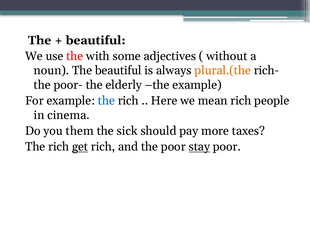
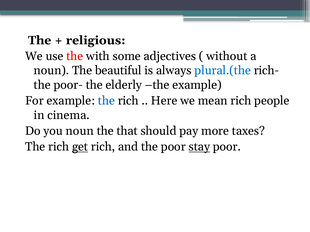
beautiful: beautiful -> religious (96, 40)
plural.(the colour: orange -> blue (223, 71)
you them: them -> noun (80, 131)
sick: sick -> that (127, 131)
